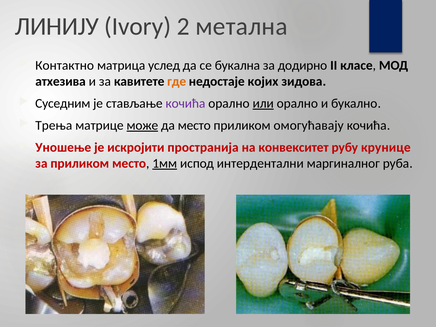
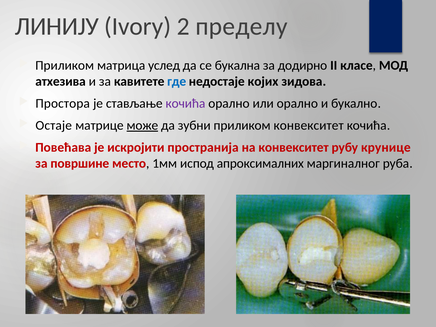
метална: метална -> пределу (242, 26)
Контактно: Контактно -> Приликом (65, 65)
где colour: orange -> blue (177, 81)
Суседним: Суседним -> Простора (63, 103)
или underline: present -> none (263, 103)
Трења: Трења -> Остаје (54, 125)
да место: место -> зубни (194, 125)
приликом омогућавају: омогућавају -> конвекситет (309, 125)
Уношење: Уношење -> Повећава (63, 148)
за приликом: приликом -> површине (80, 163)
1мм underline: present -> none (165, 163)
интердентални: интердентални -> апроксималних (260, 163)
